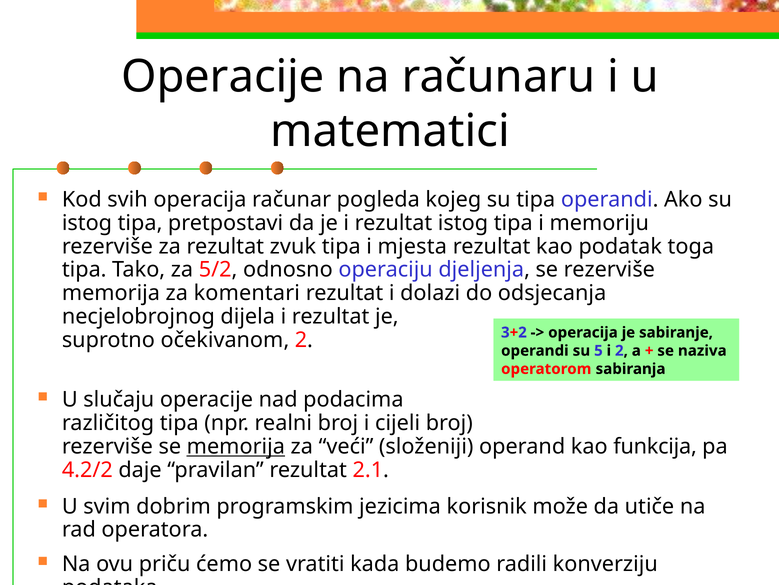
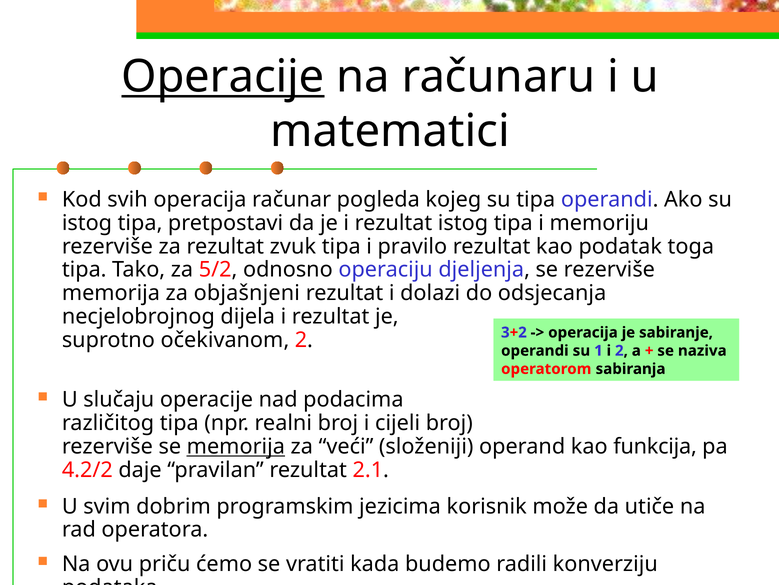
Operacije underline: none -> present (223, 77)
mjesta: mjesta -> pravilo (412, 246)
komentari: komentari -> objašnjeni (247, 293)
5: 5 -> 1 (598, 350)
